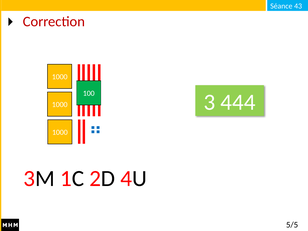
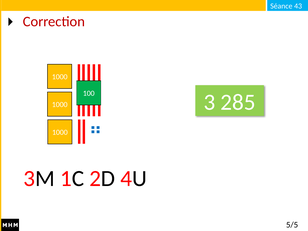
444: 444 -> 285 (238, 102)
